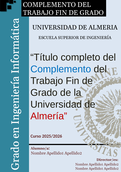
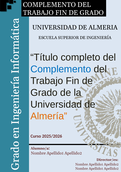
Almería colour: red -> orange (49, 116)
